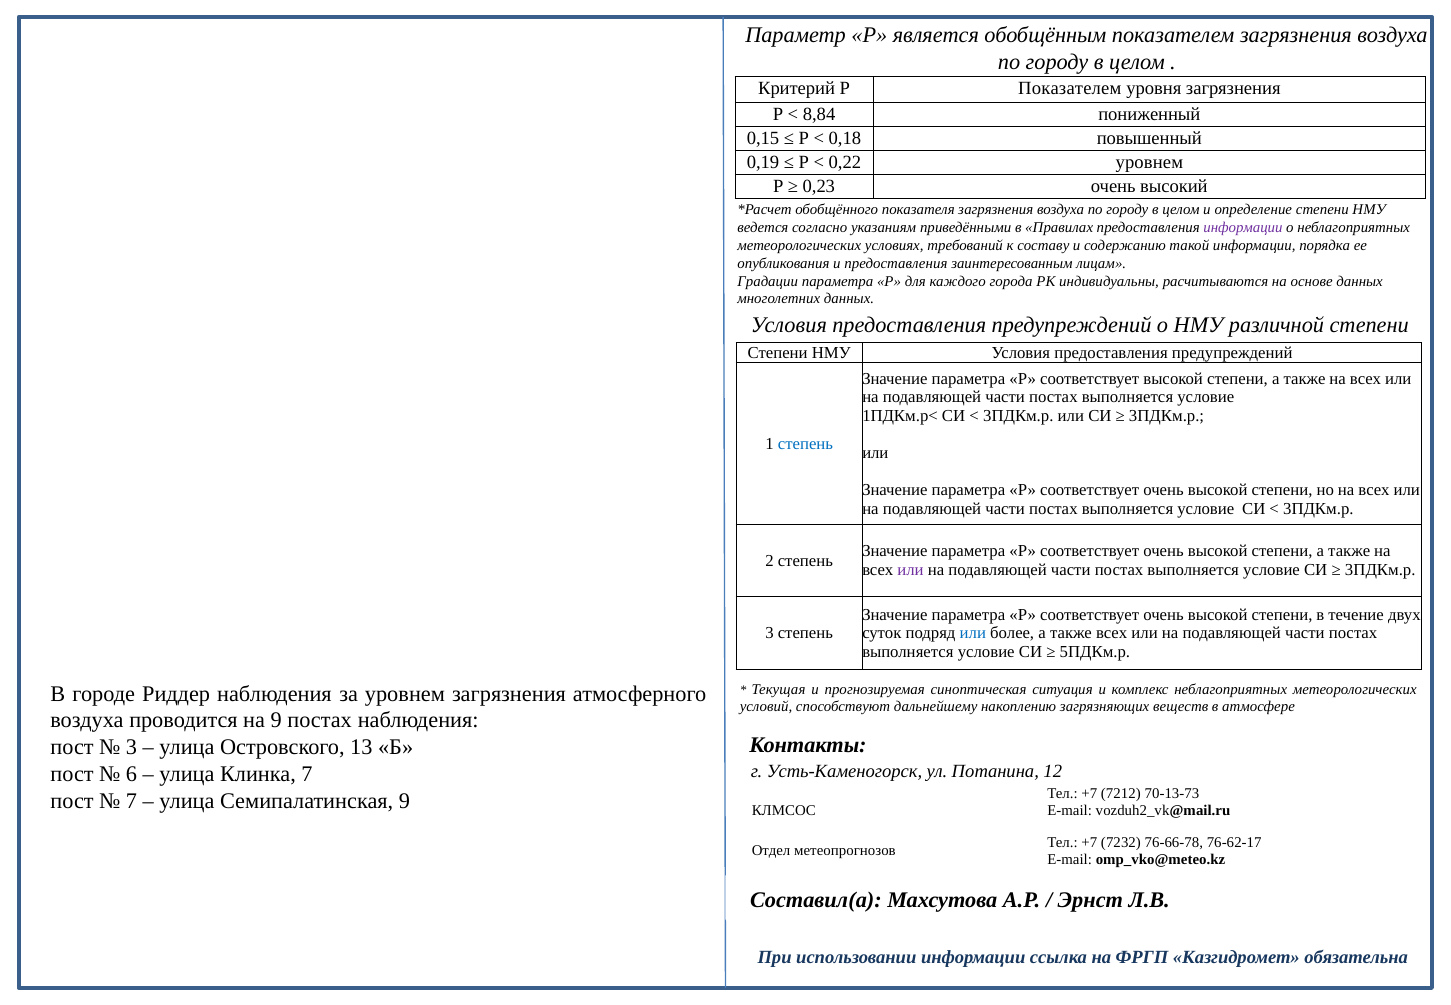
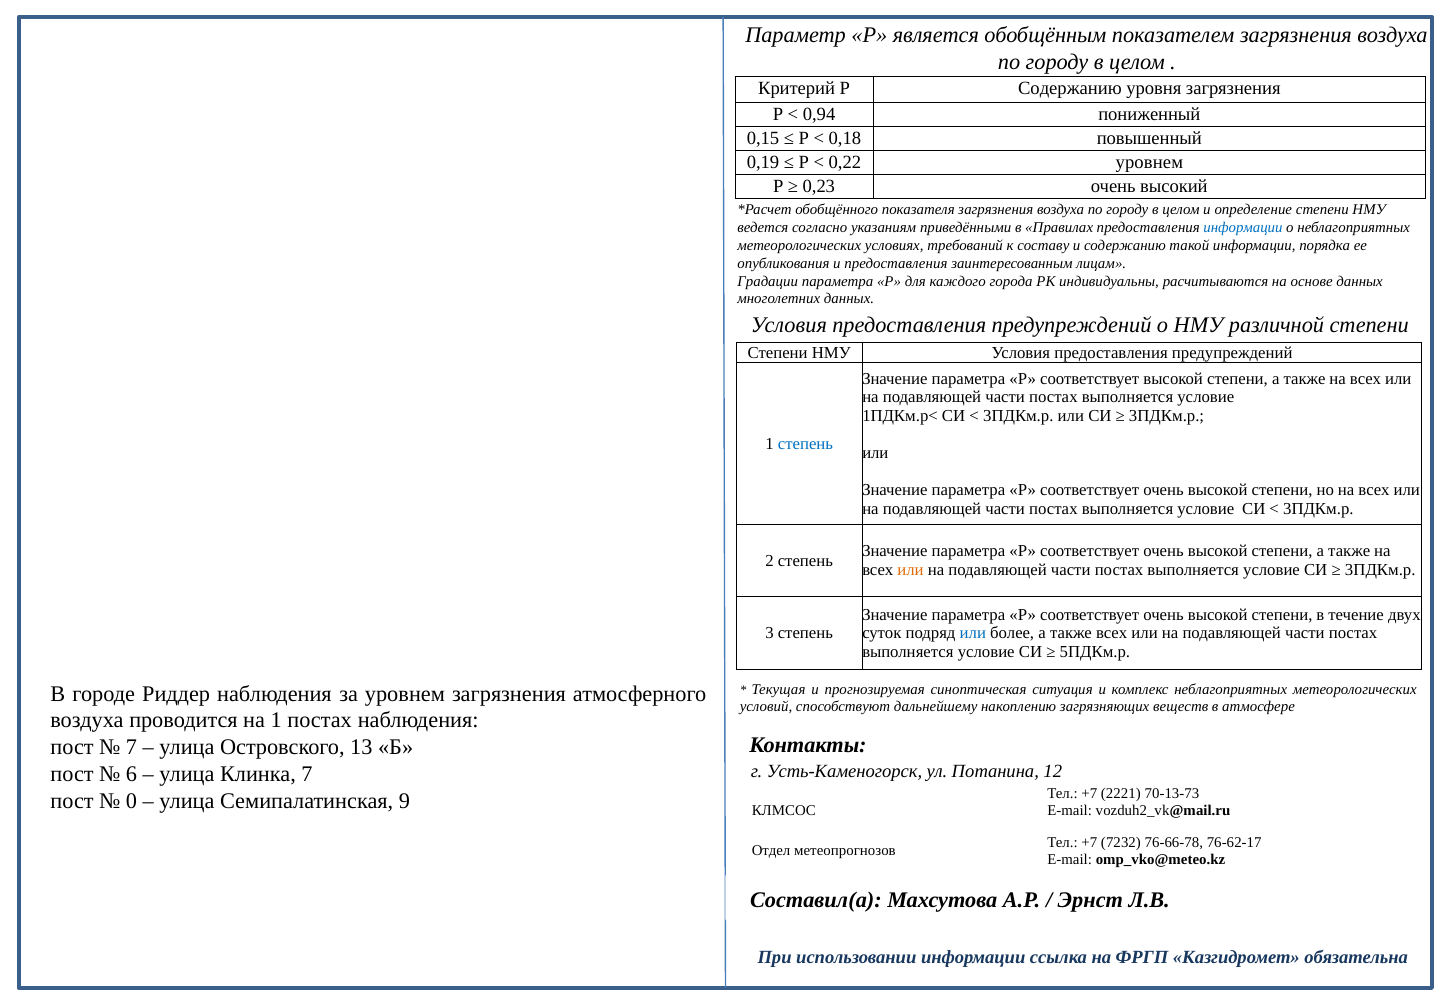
Р Показателем: Показателем -> Содержанию (1070, 89)
8,84: 8,84 -> 0,94 (819, 114)
информации colour: purple -> blue (1243, 228)
или colour: purple -> orange (911, 570)
на 9: 9 -> 1 (276, 720)
3: 3 -> 7 (132, 747)
7212: 7212 -> 2221 (1121, 793)
7: 7 -> 0 (132, 801)
